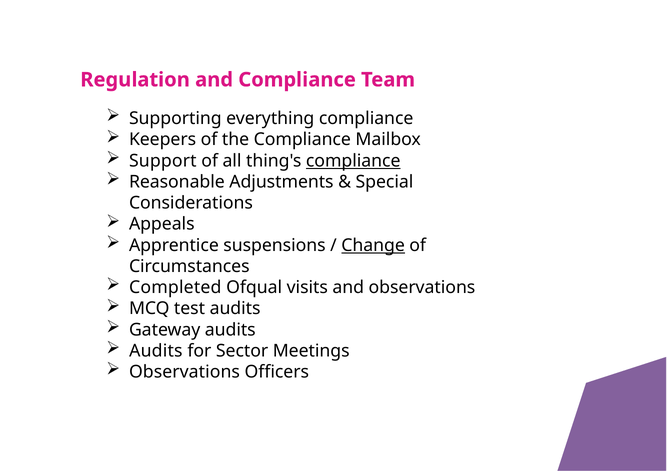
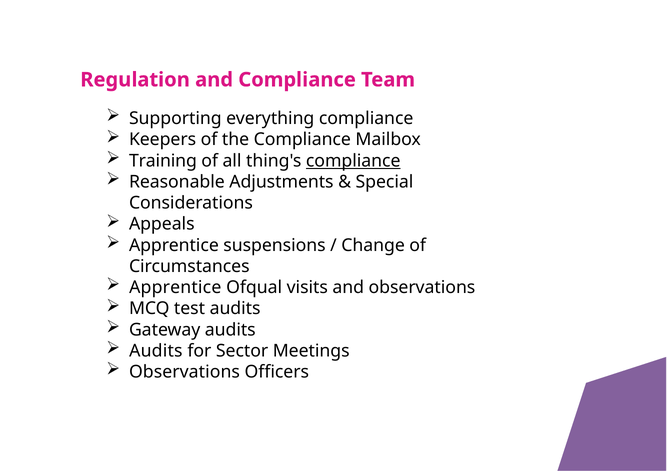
Support: Support -> Training (163, 161)
Change underline: present -> none (373, 246)
Completed: Completed -> Apprentice (175, 288)
